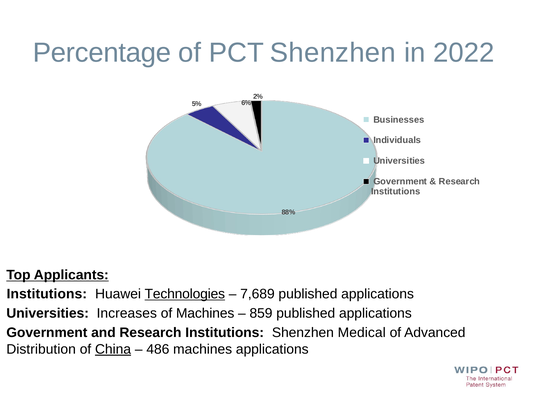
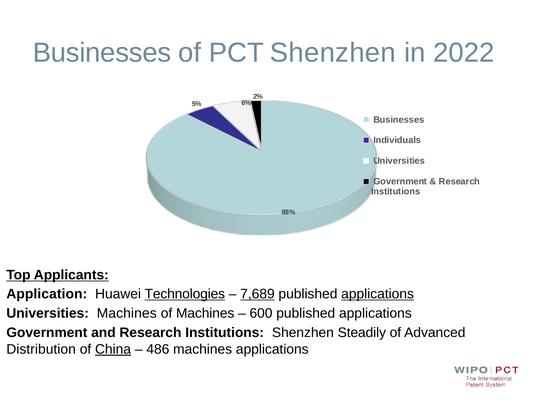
Percentage: Percentage -> Businesses (102, 53)
Institutions: Institutions -> Application (47, 294)
7,689 underline: none -> present (257, 294)
applications underline: none -> present (378, 294)
Universities Increases: Increases -> Machines (127, 314)
859: 859 -> 600 (261, 314)
Medical: Medical -> Steadily (362, 333)
